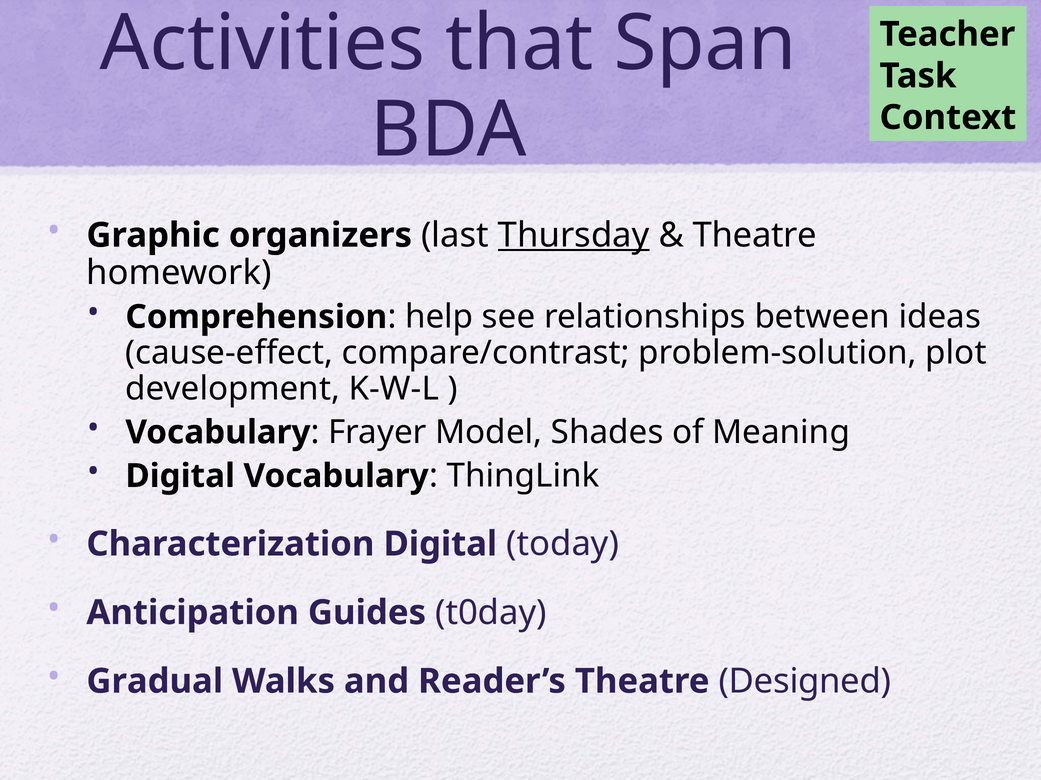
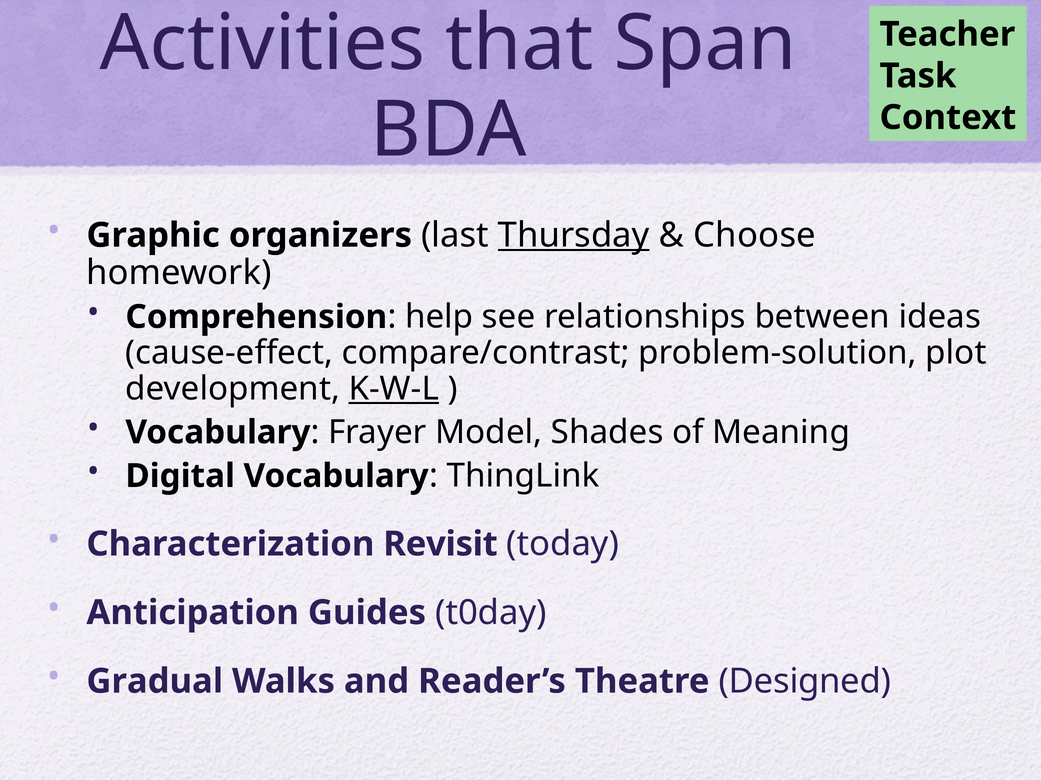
Theatre: Theatre -> Choose (755, 236)
K-W-L underline: none -> present (394, 389)
Characterization Digital: Digital -> Revisit (440, 545)
